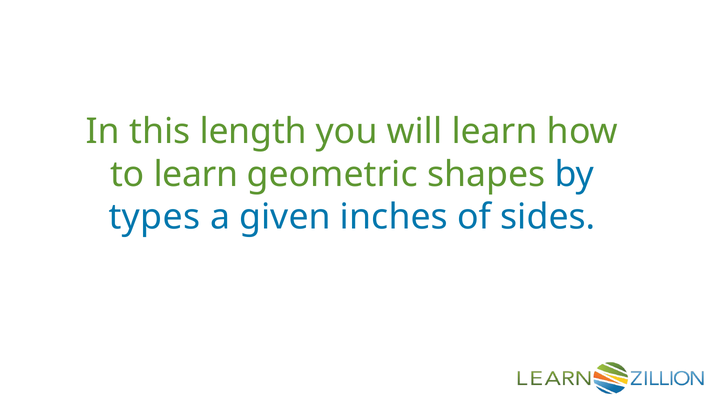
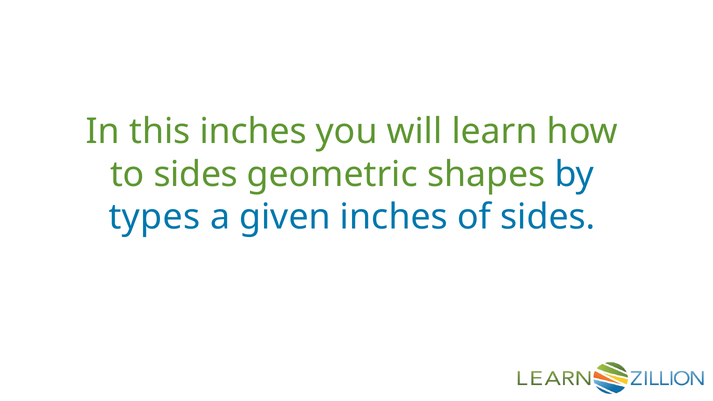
this length: length -> inches (253, 132)
to learn: learn -> sides (196, 174)
